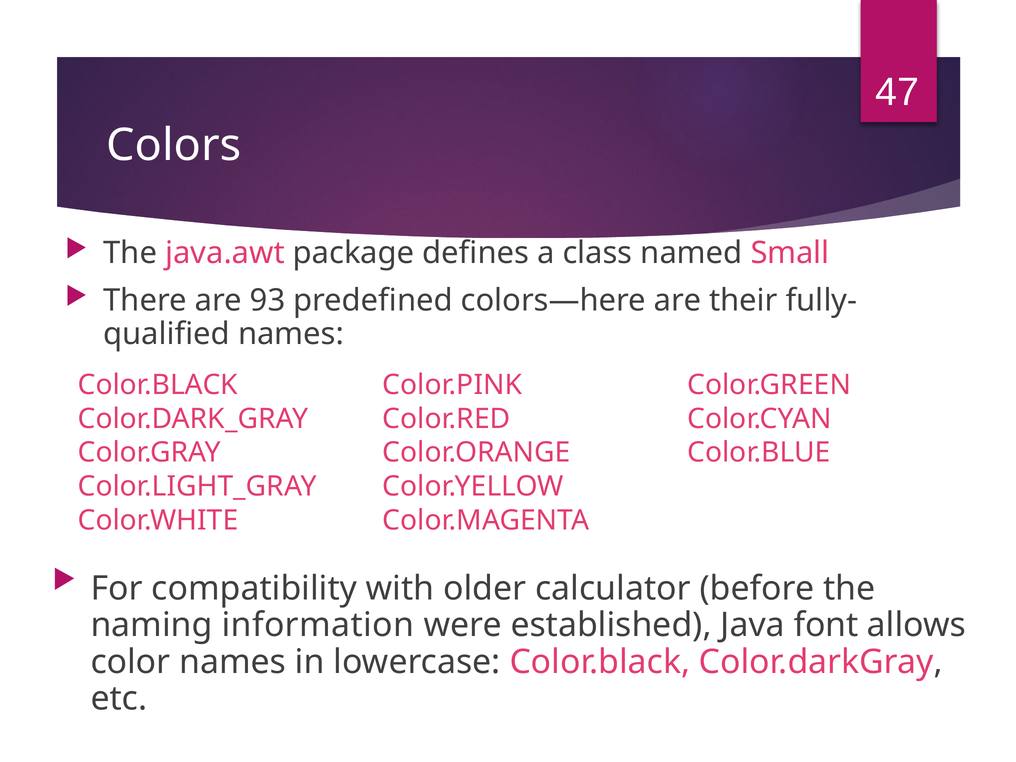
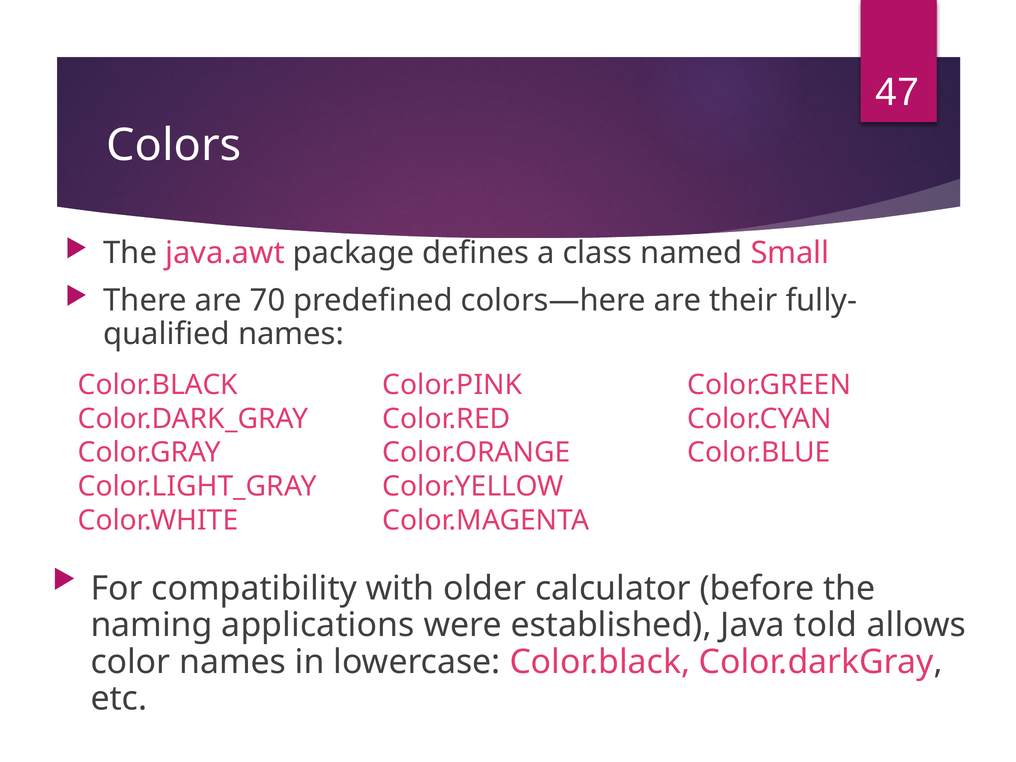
93: 93 -> 70 (268, 301)
information: information -> applications (318, 625)
font: font -> told (826, 625)
